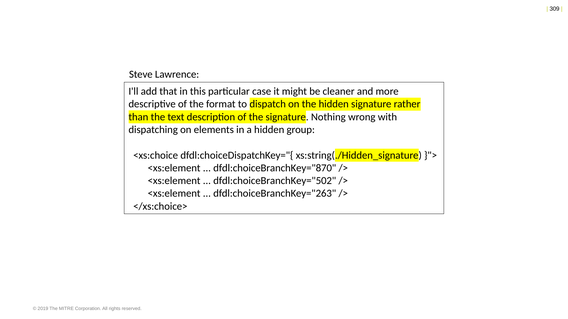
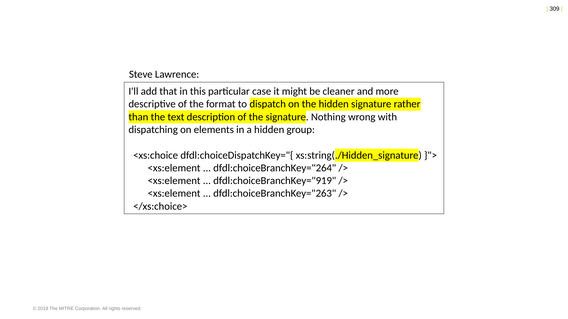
dfdl:choiceBranchKey="870: dfdl:choiceBranchKey="870 -> dfdl:choiceBranchKey="264 (275, 168)
dfdl:choiceBranchKey="502: dfdl:choiceBranchKey="502 -> dfdl:choiceBranchKey="919 (275, 181)
